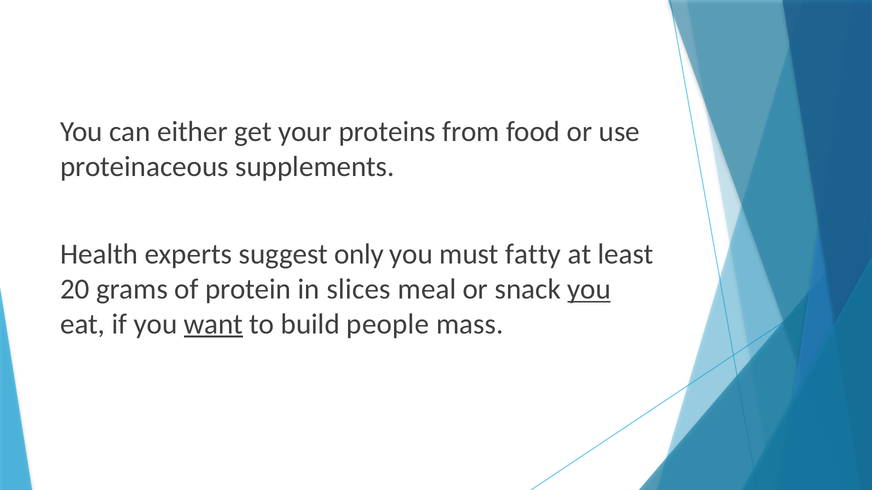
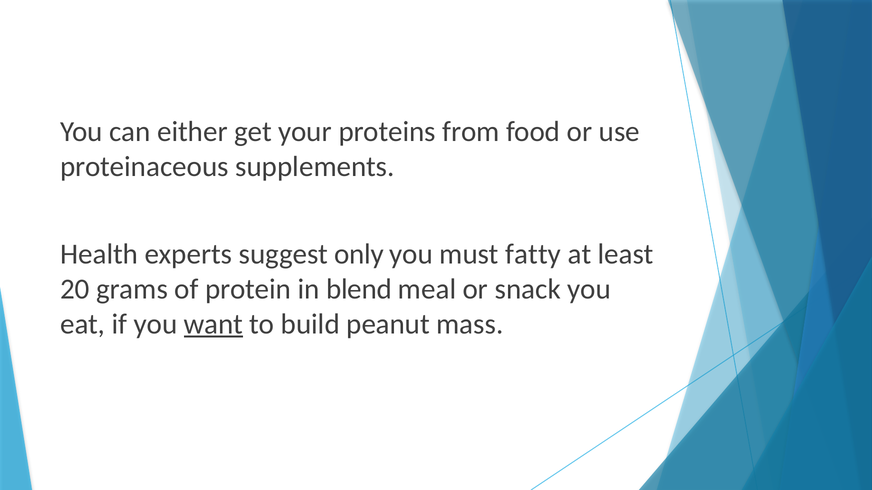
slices: slices -> blend (359, 289)
you underline: present -> none (589, 289)
people: people -> peanut (388, 324)
